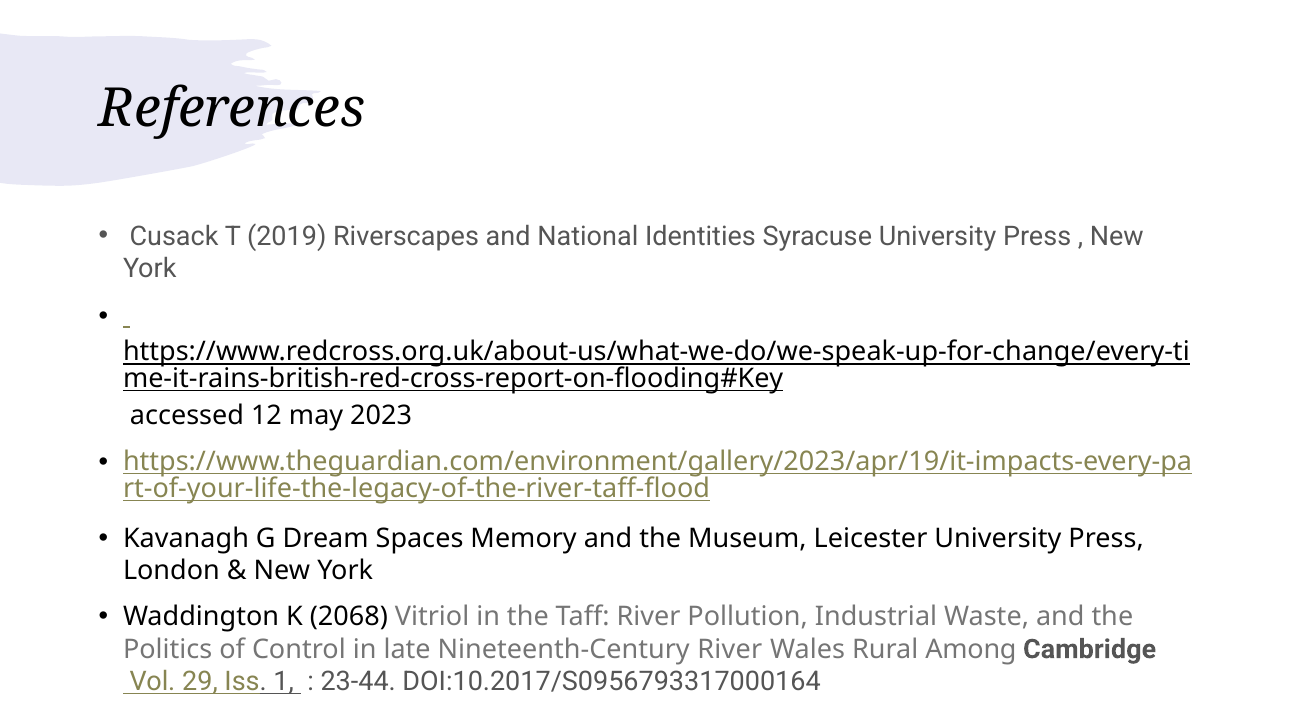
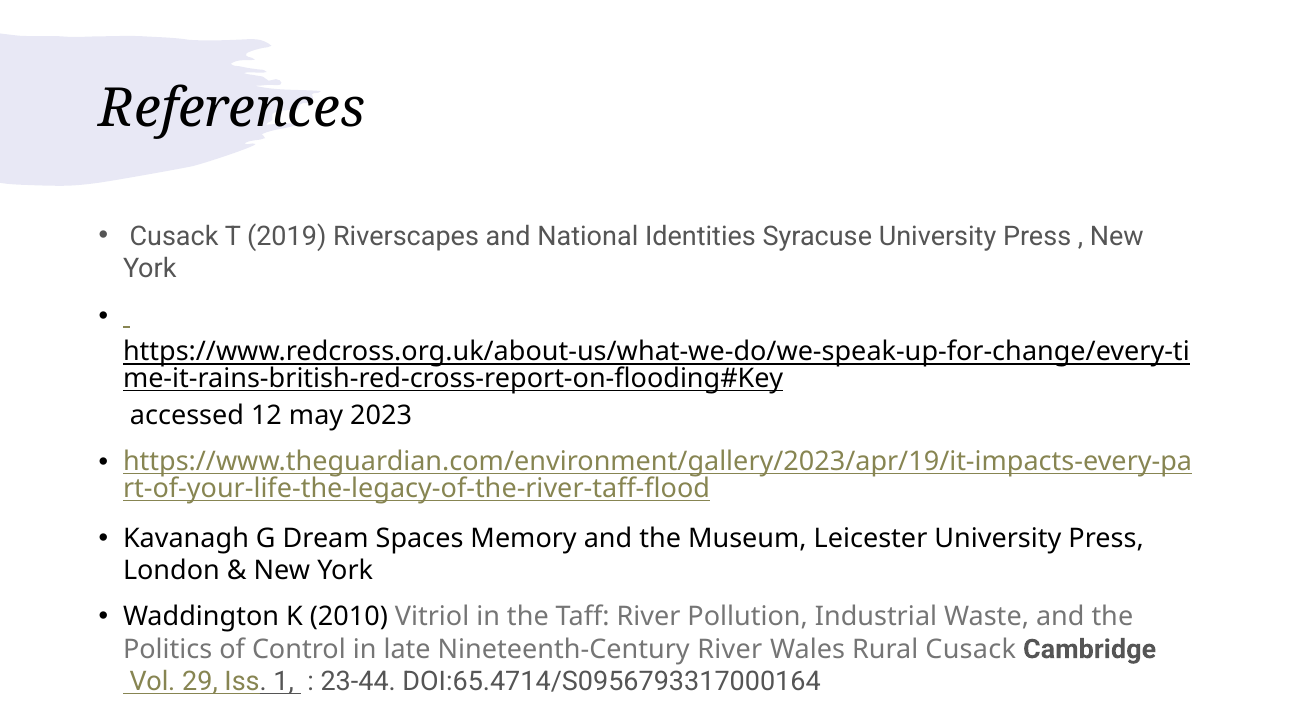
2068: 2068 -> 2010 (349, 617)
Rural Among: Among -> Cusack (971, 650)
DOI:10.2017/S0956793317000164: DOI:10.2017/S0956793317000164 -> DOI:65.4714/S0956793317000164 (612, 682)
